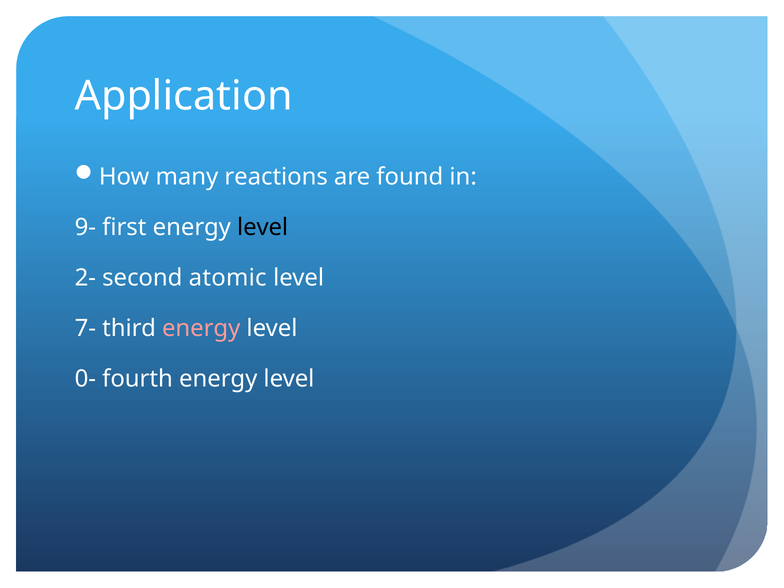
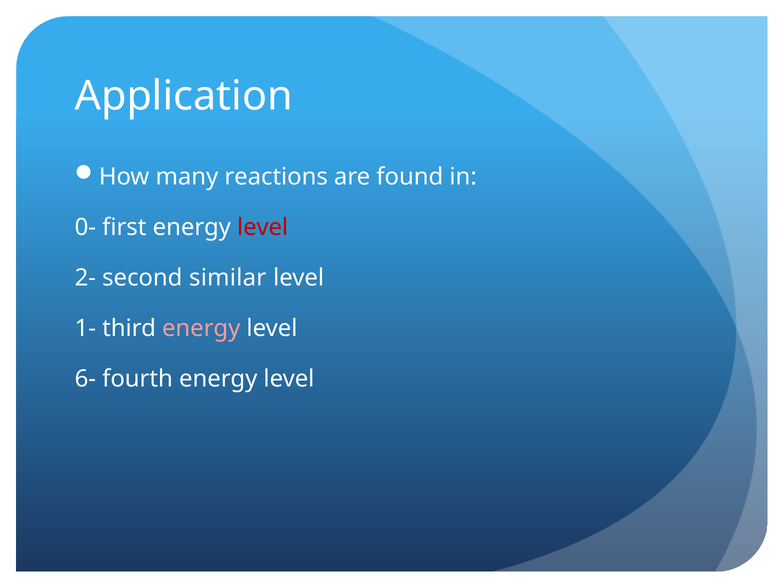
9-: 9- -> 0- (85, 227)
level colour: black -> red (263, 227)
atomic: atomic -> similar (228, 278)
7-: 7- -> 1- (85, 328)
0-: 0- -> 6- (85, 379)
